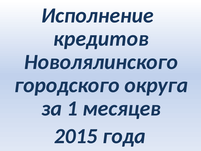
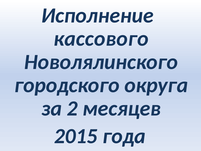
кредитов: кредитов -> кассового (101, 39)
1: 1 -> 2 (72, 108)
